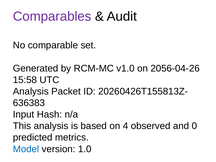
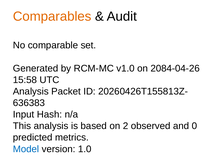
Comparables colour: purple -> orange (52, 16)
2056-04-26: 2056-04-26 -> 2084-04-26 (175, 68)
4: 4 -> 2 (126, 126)
